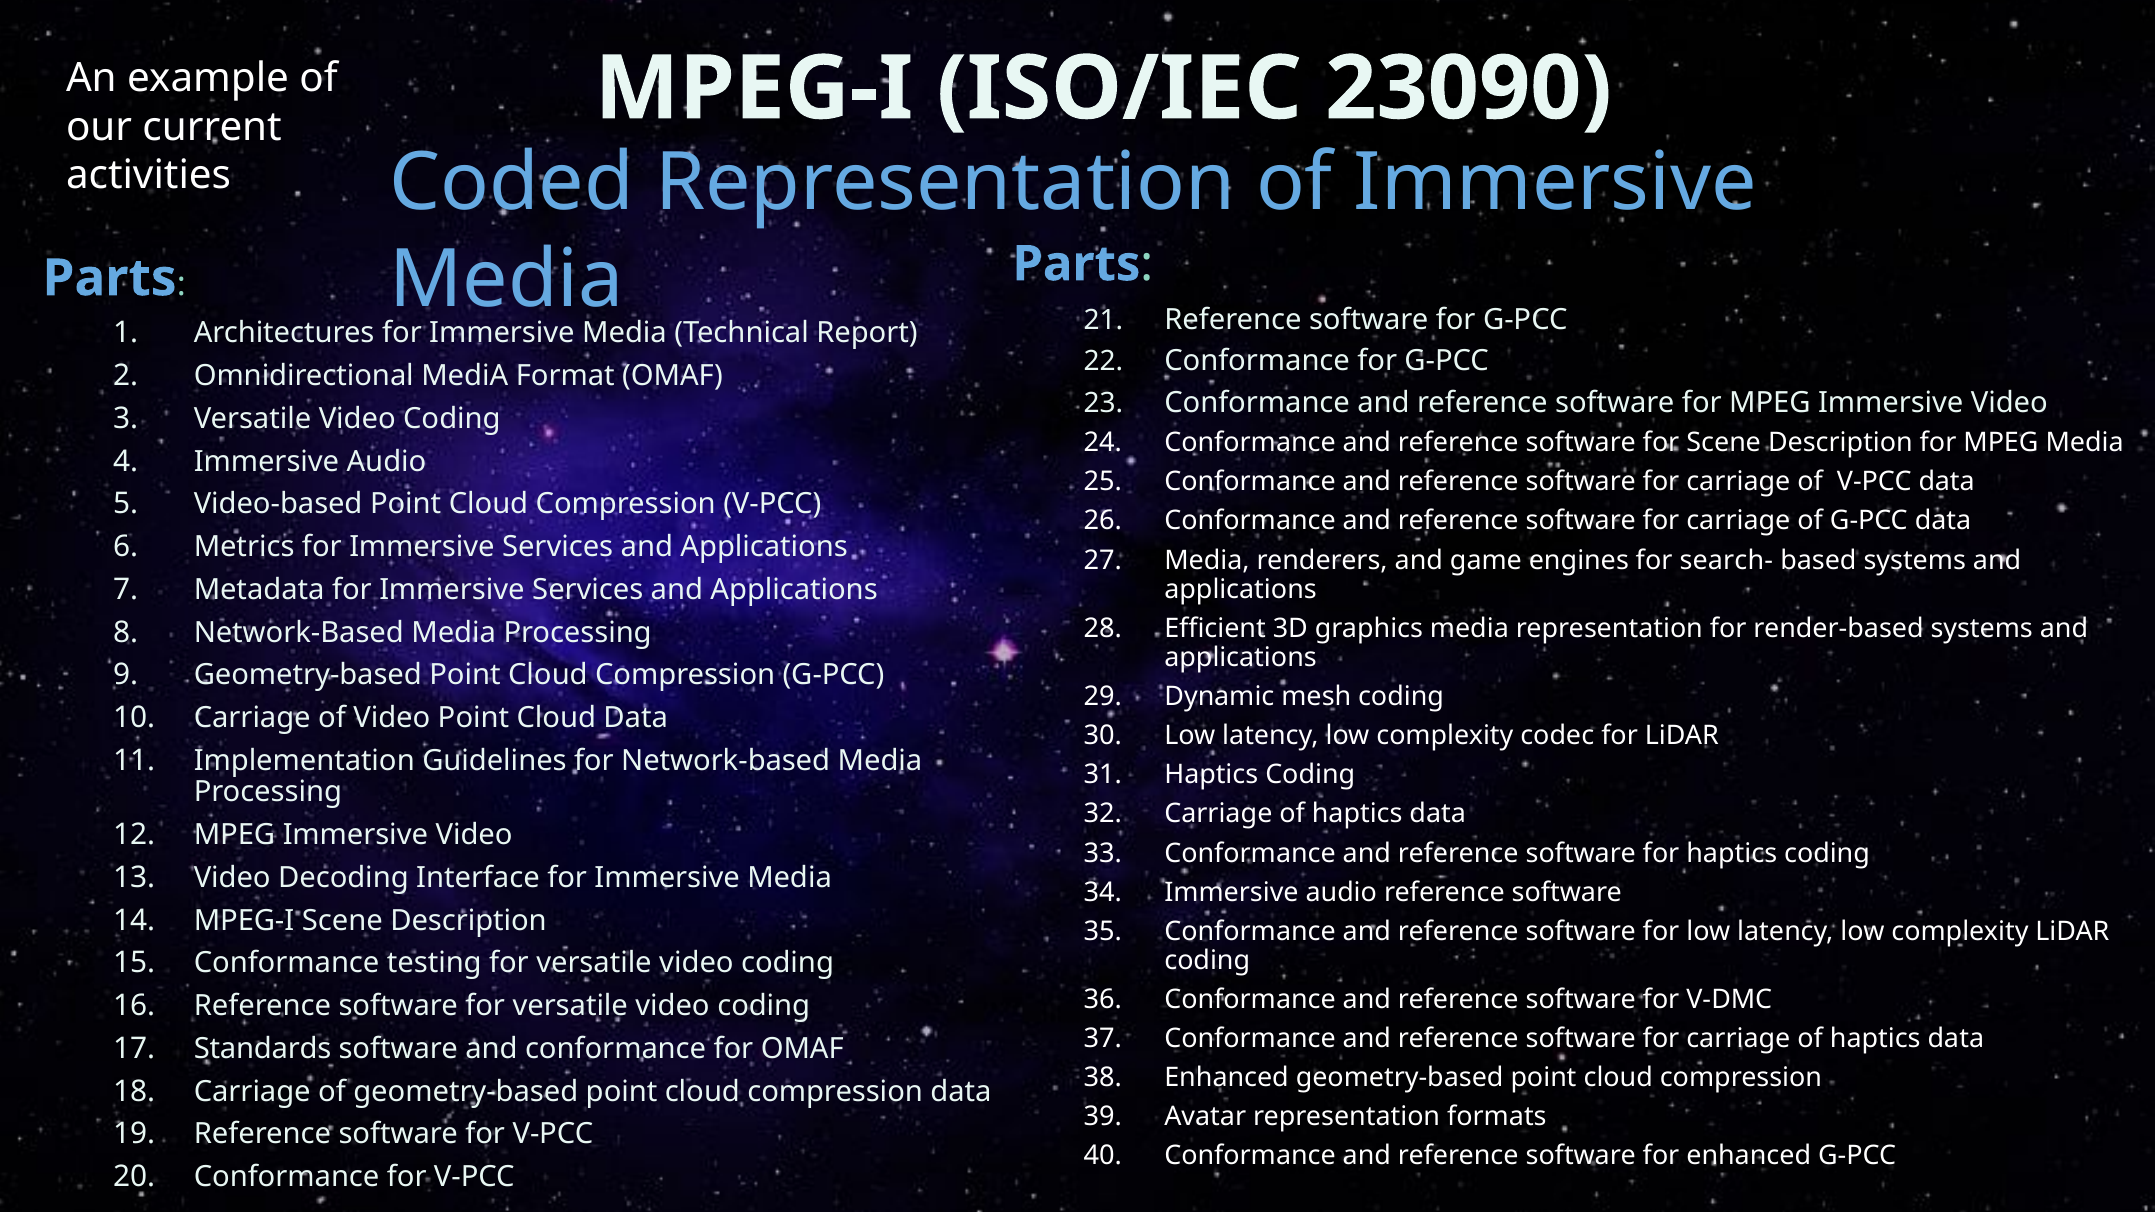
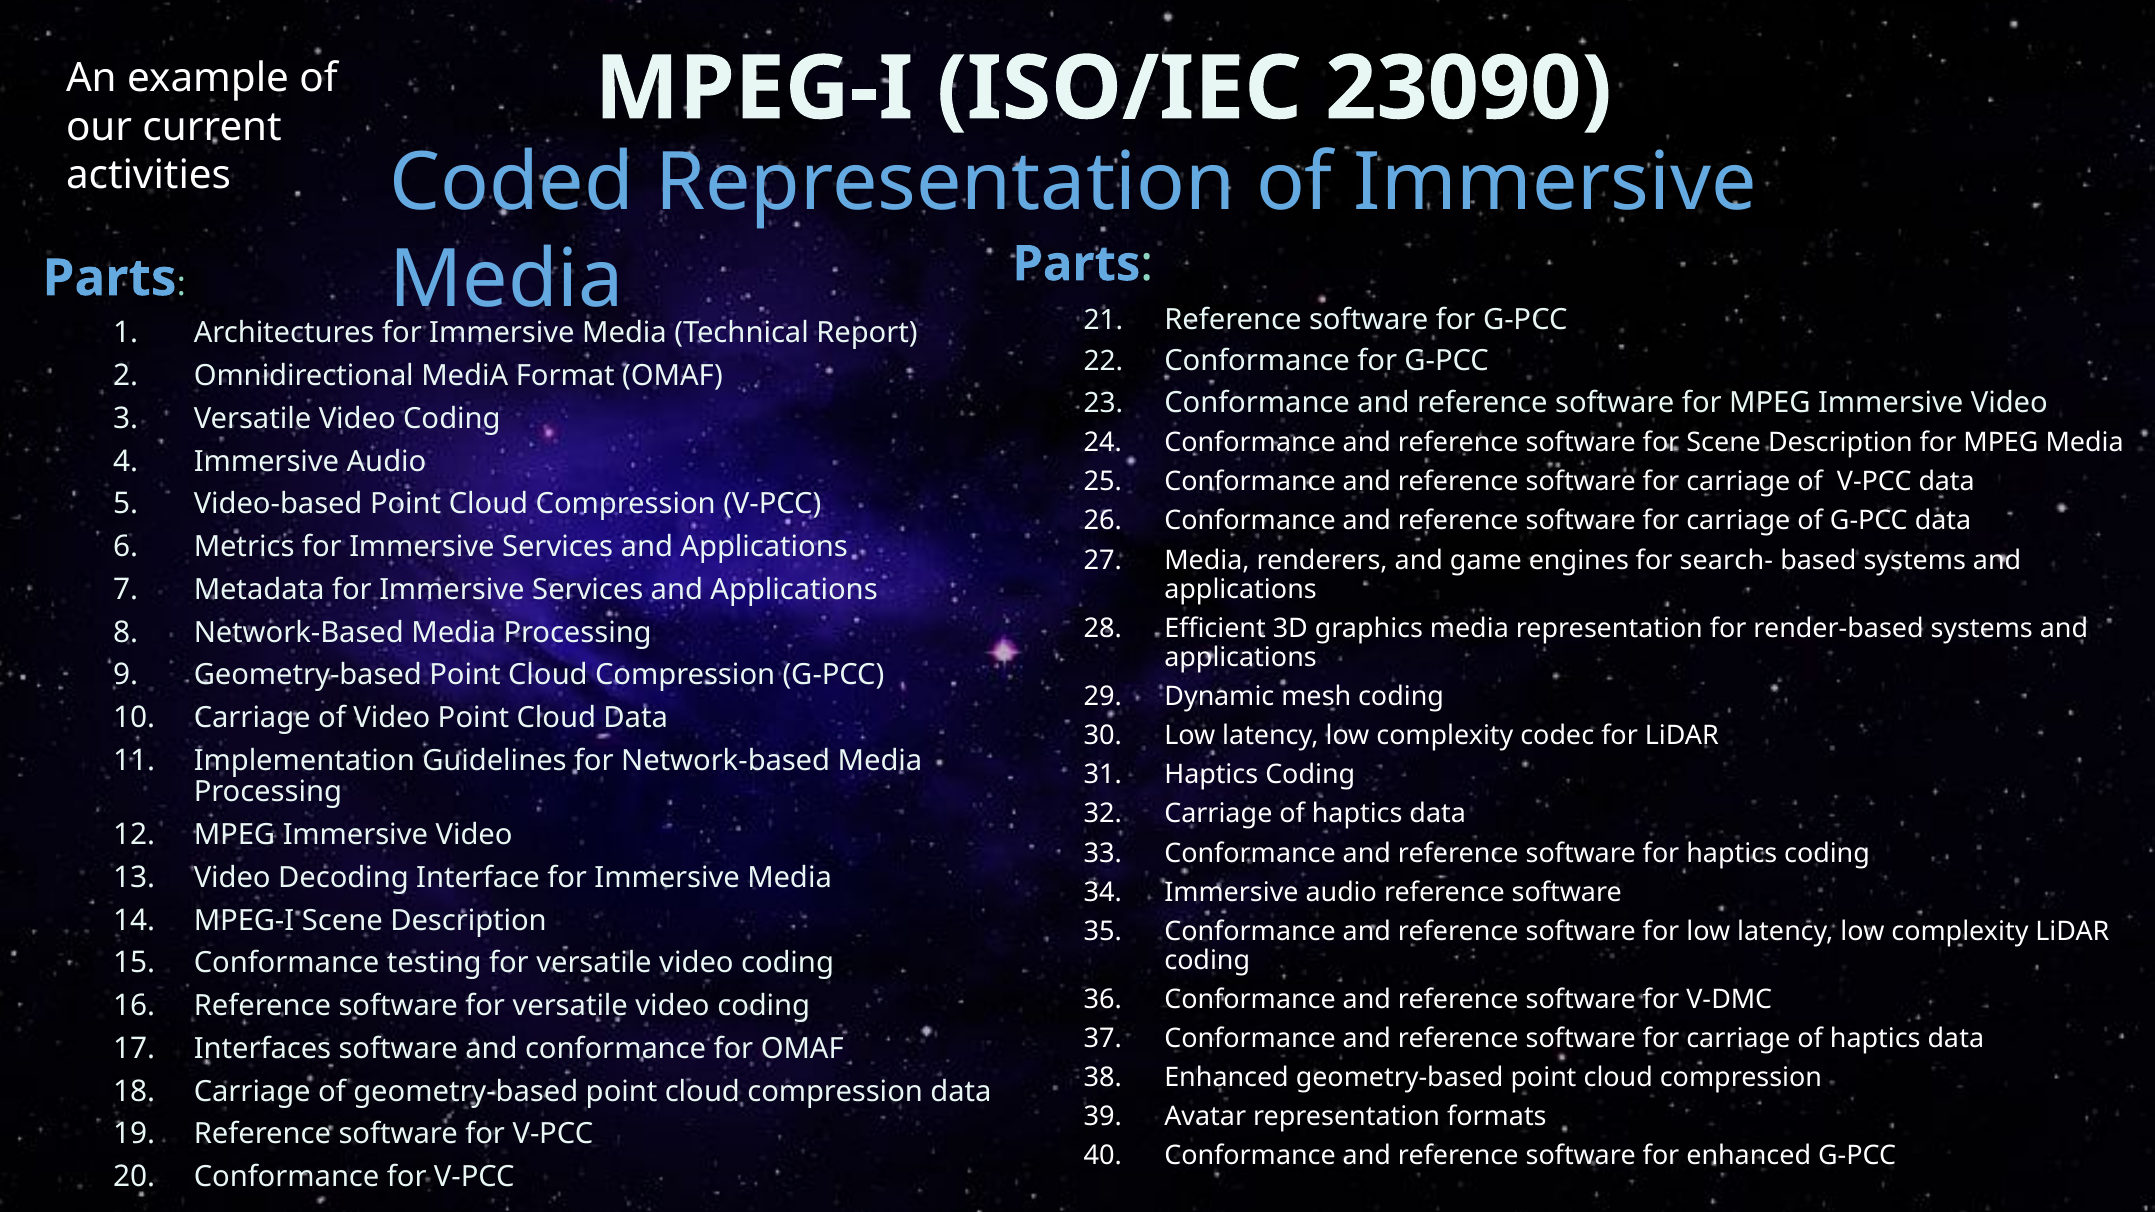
Standards: Standards -> Interfaces (263, 1049)
